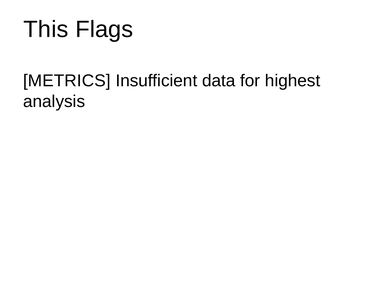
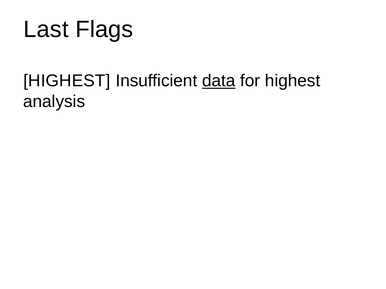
This: This -> Last (46, 29)
METRICS: METRICS -> HIGHEST (67, 81)
data underline: none -> present (219, 81)
